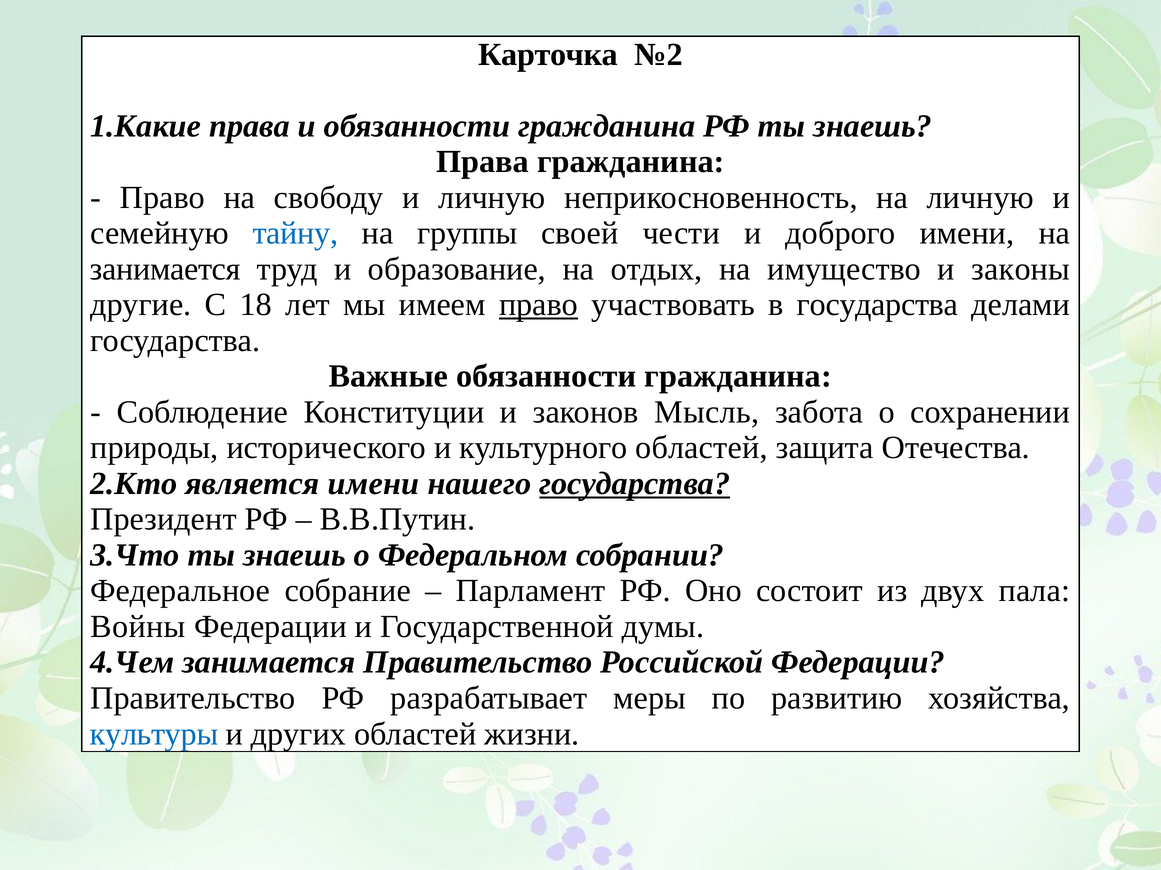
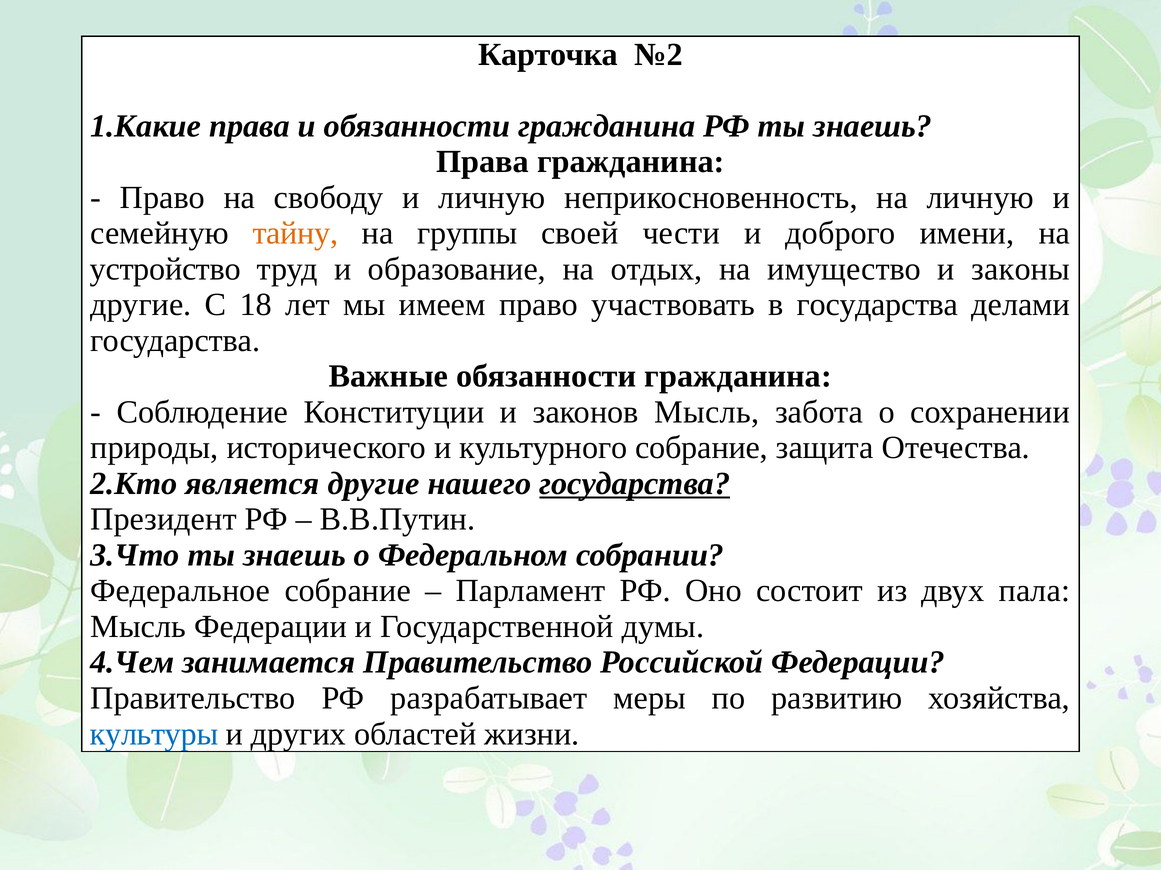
тайну colour: blue -> orange (295, 233)
занимается: занимается -> устройство (165, 269)
право underline: present -> none (539, 305)
культурного областей: областей -> собрание (702, 448)
является имени: имени -> другие (374, 484)
Войны: Войны -> Мысль (138, 627)
